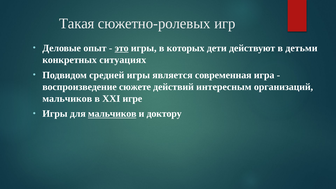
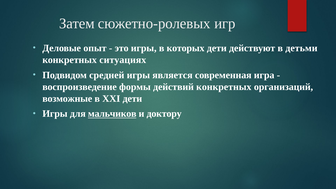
Такая: Такая -> Затем (77, 24)
это underline: present -> none (122, 48)
сюжете: сюжете -> формы (135, 87)
действий интересным: интересным -> конкретных (224, 87)
мальчиков: мальчиков -> возможные (67, 99)
XXI игре: игре -> дети (132, 99)
